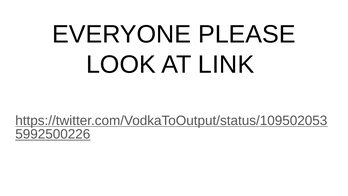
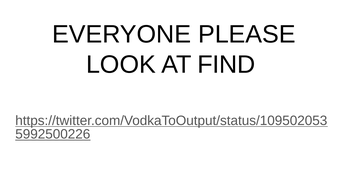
LINK: LINK -> FIND (226, 64)
